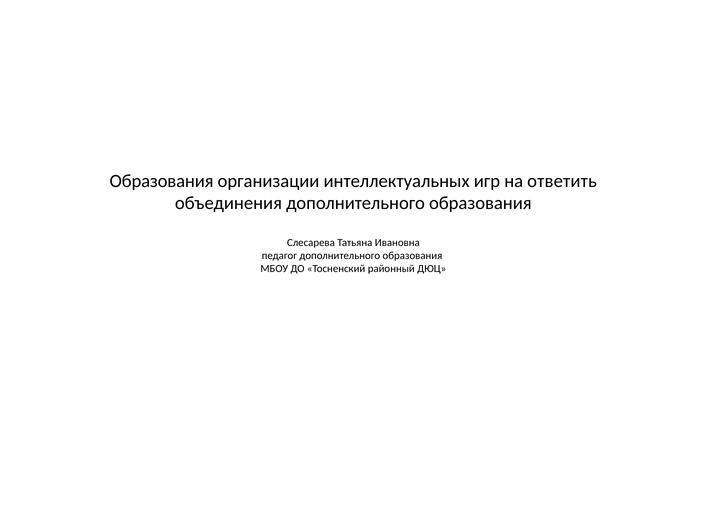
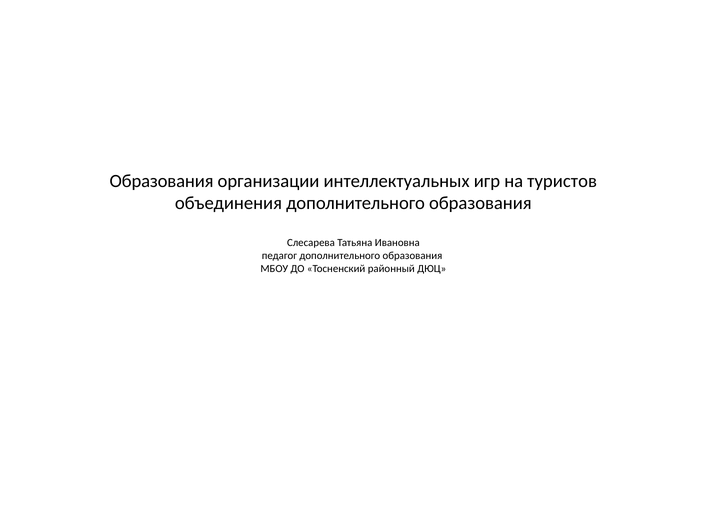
ответить: ответить -> туристов (562, 181)
